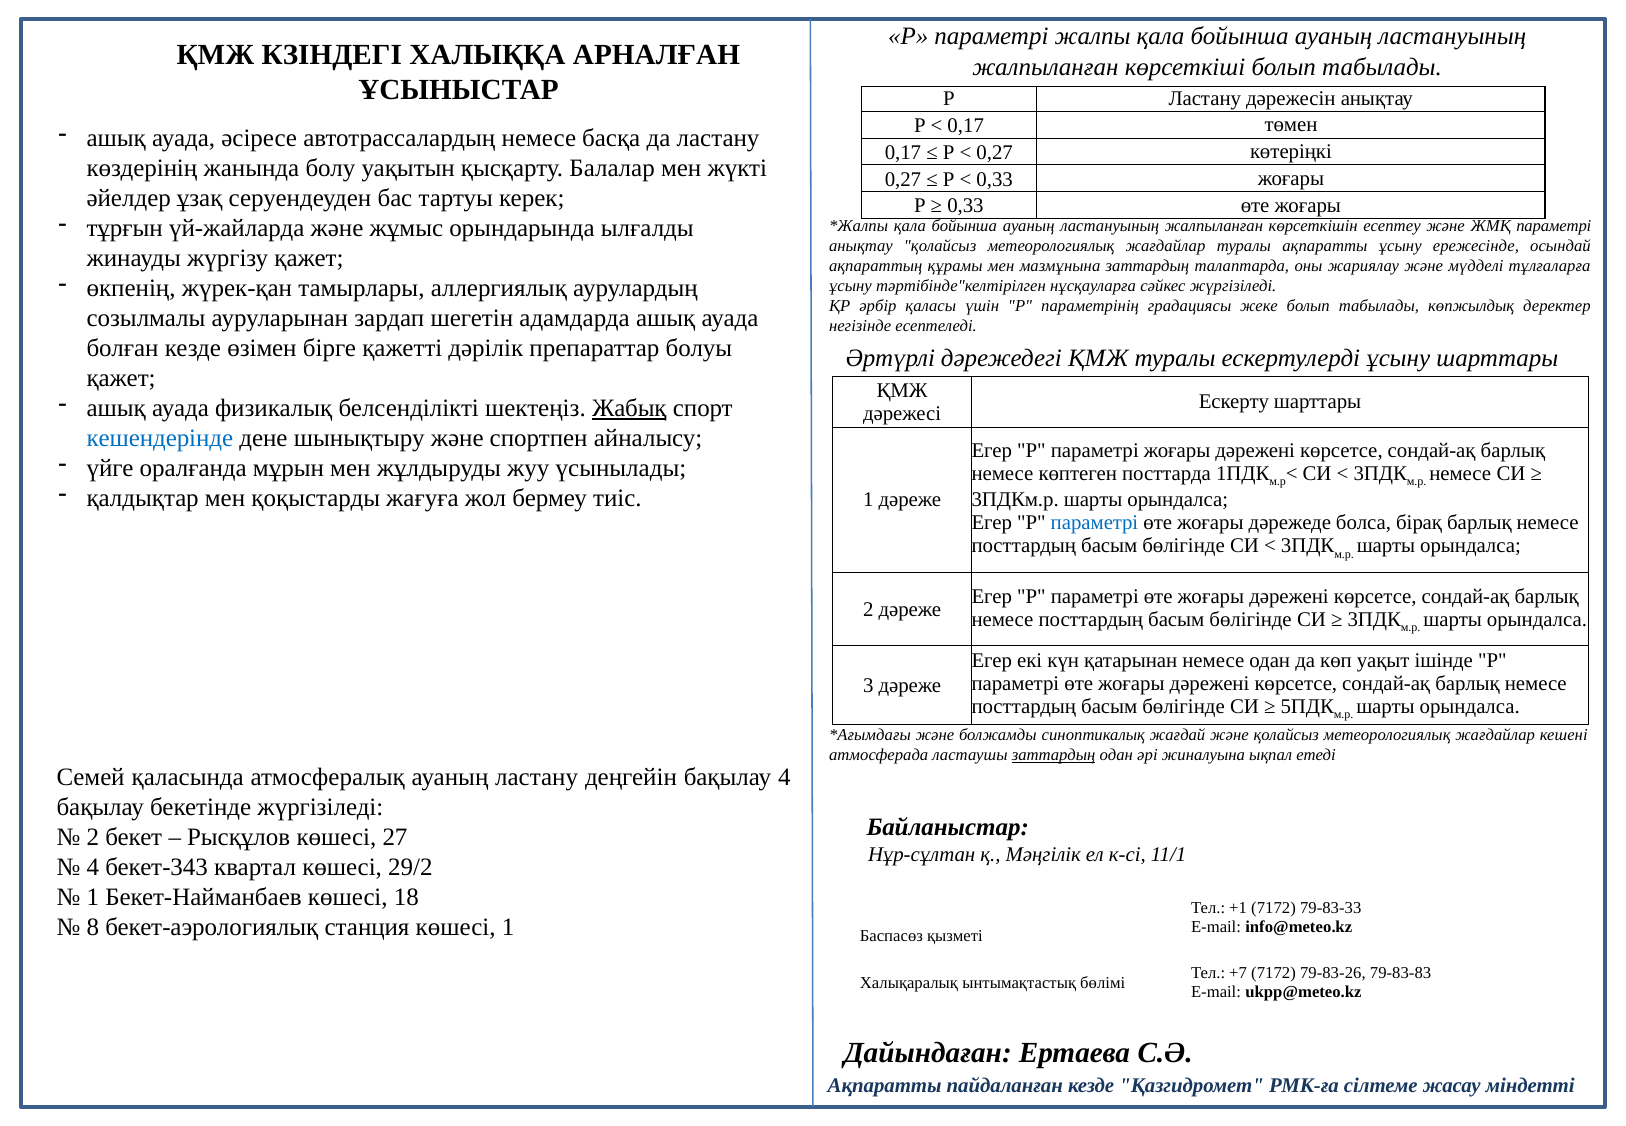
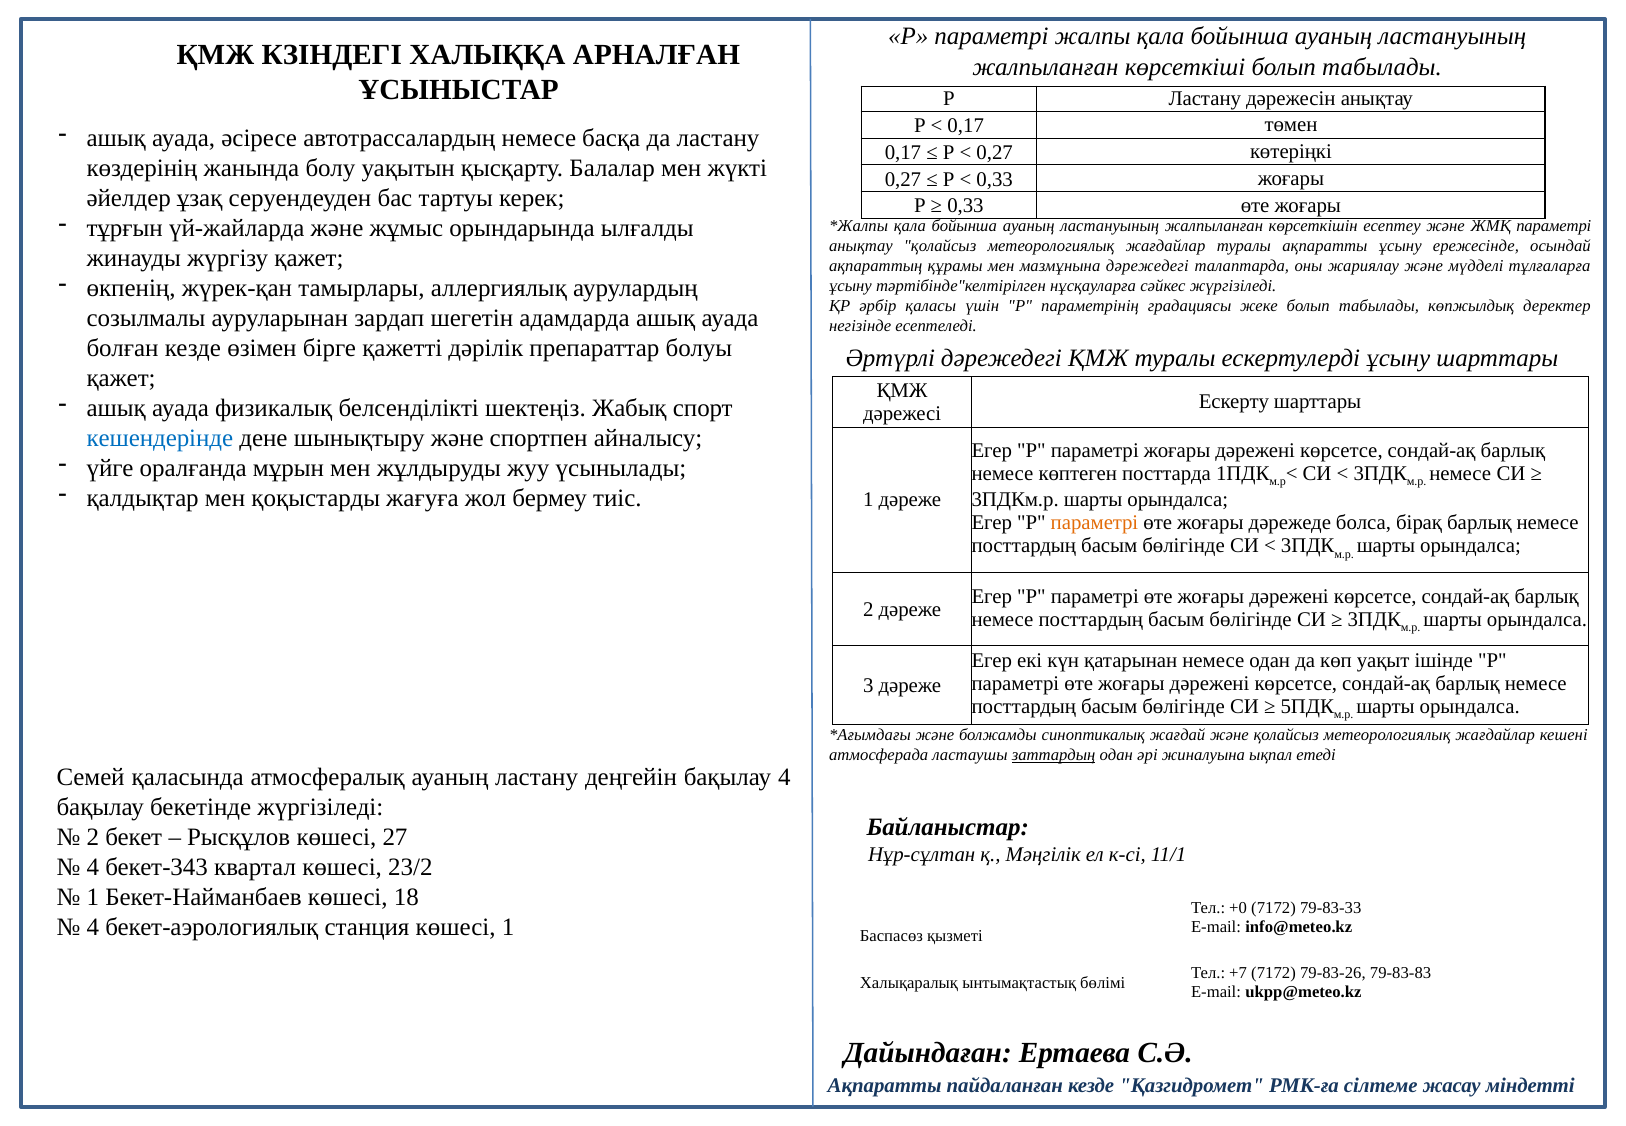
мазмұнына заттардың: заттардың -> дәрежедегі (1147, 266)
Жабық underline: present -> none (629, 408)
параметрі colour: blue -> orange (1094, 523)
29/2: 29/2 -> 23/2 (410, 867)
+1: +1 -> +0 (1238, 908)
8: 8 -> 4 (93, 927)
